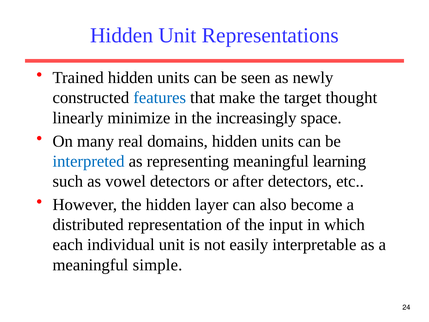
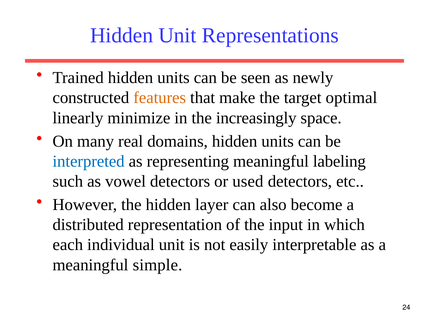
features colour: blue -> orange (160, 98)
thought: thought -> optimal (351, 98)
learning: learning -> labeling (339, 161)
after: after -> used (248, 181)
